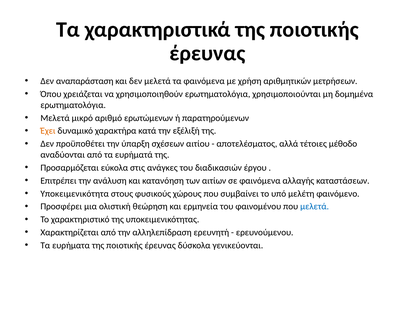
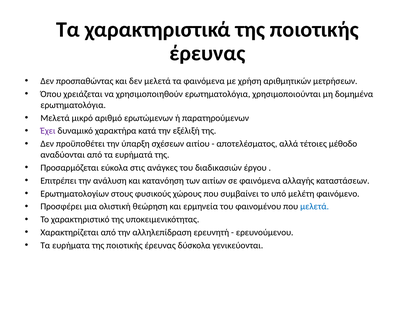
αναπαράσταση: αναπαράσταση -> προσπαθώντας (85, 81)
Έχει colour: orange -> purple (48, 131)
Υποκειμενικότητα: Υποκειμενικότητα -> Ερωτηματολογίων (75, 193)
